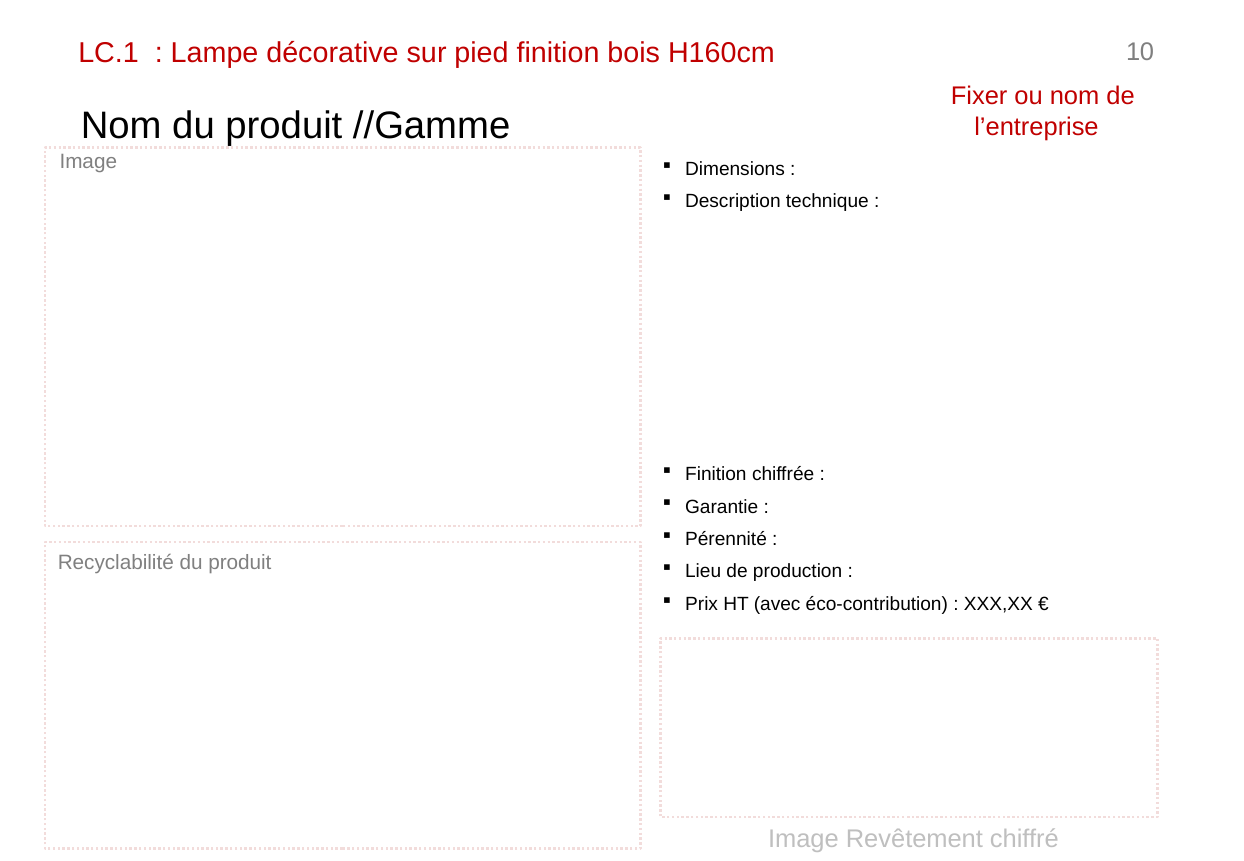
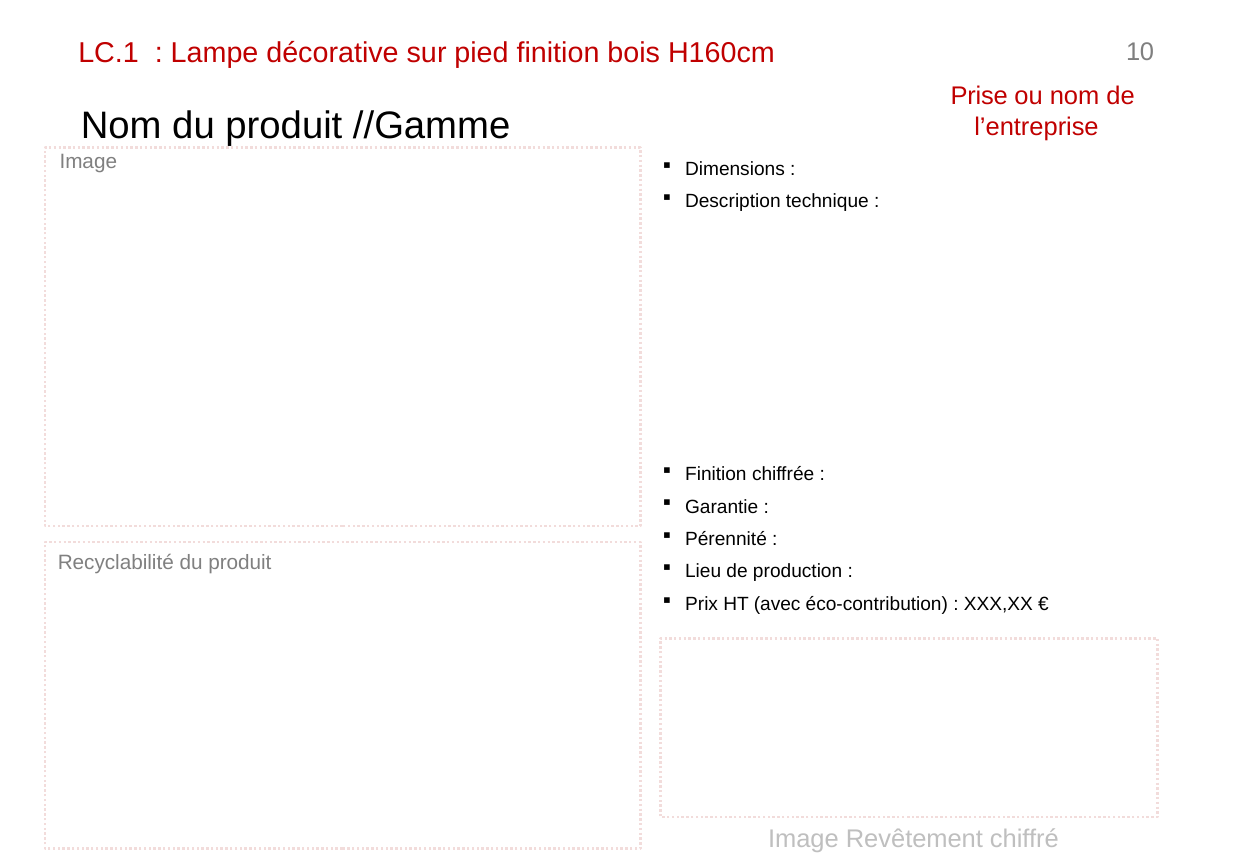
Fixer: Fixer -> Prise (979, 97)
